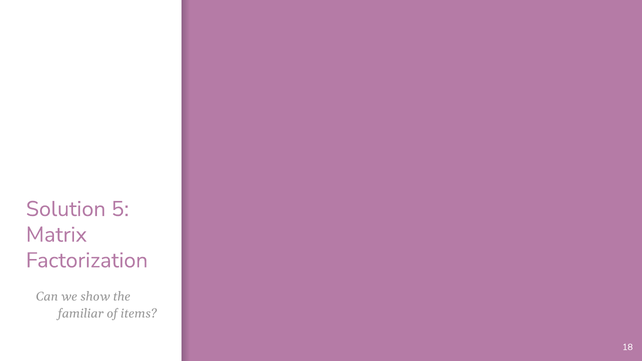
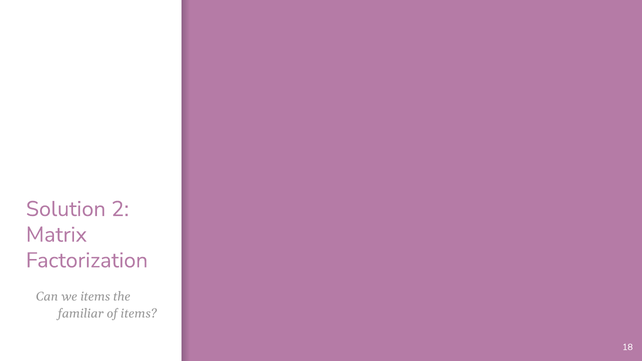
5: 5 -> 2 (120, 209)
we show: show -> items (95, 297)
